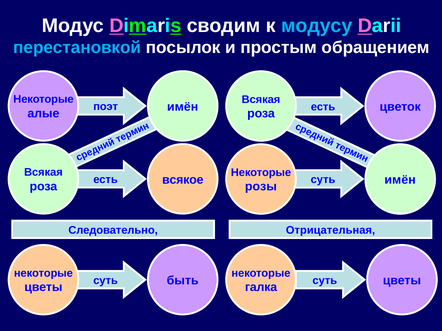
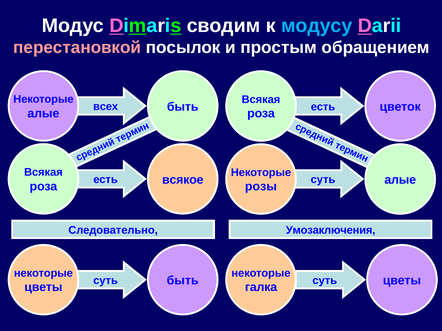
перестановкой colour: light blue -> pink (77, 48)
имён: имён -> быть (183, 107)
поэт: поэт -> всех (106, 107)
имён: имён -> алые (400, 180)
Отрицательная: Отрицательная -> Умозаключения (331, 230)
